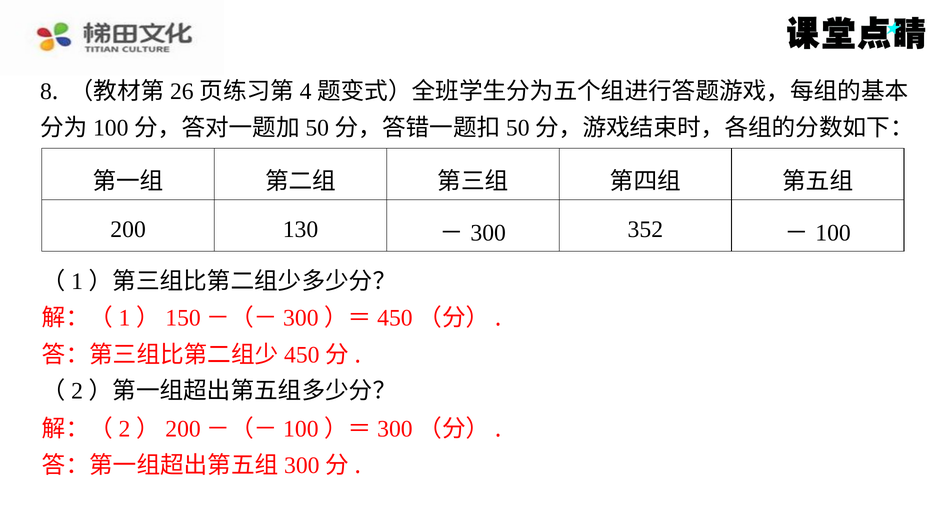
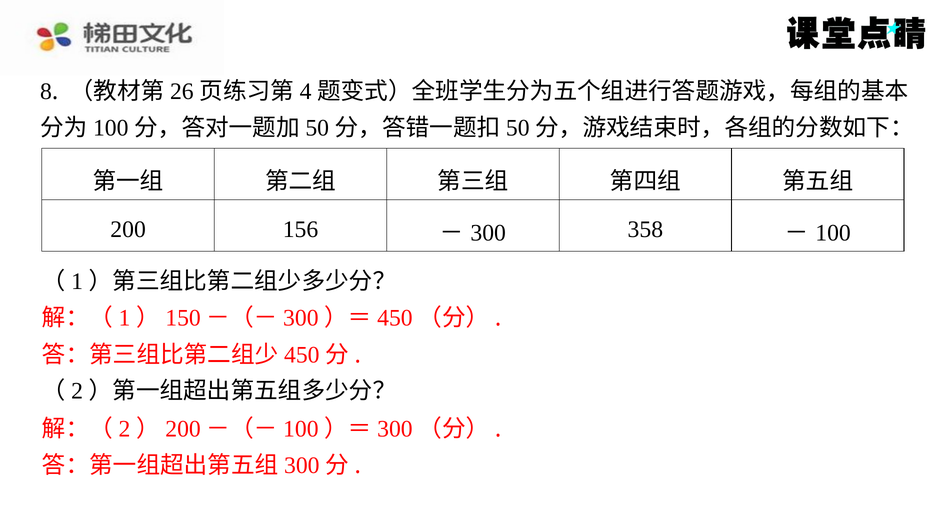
130: 130 -> 156 (301, 229)
352: 352 -> 358 (645, 229)
